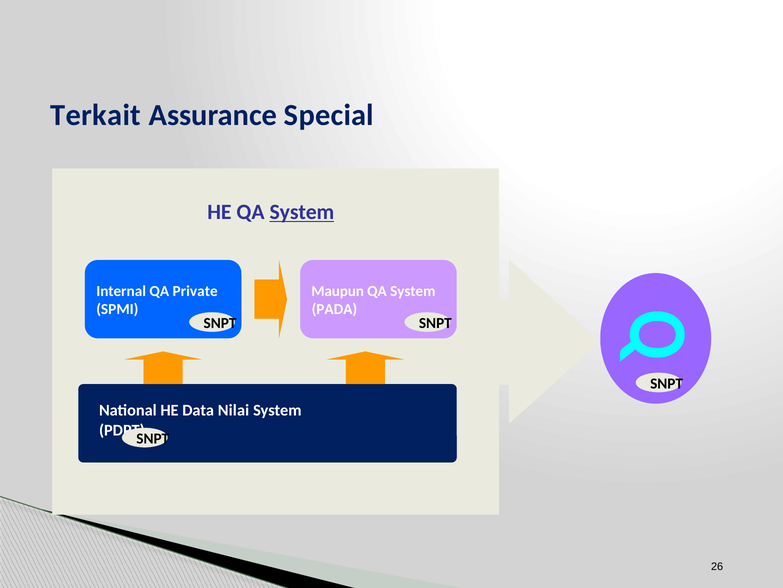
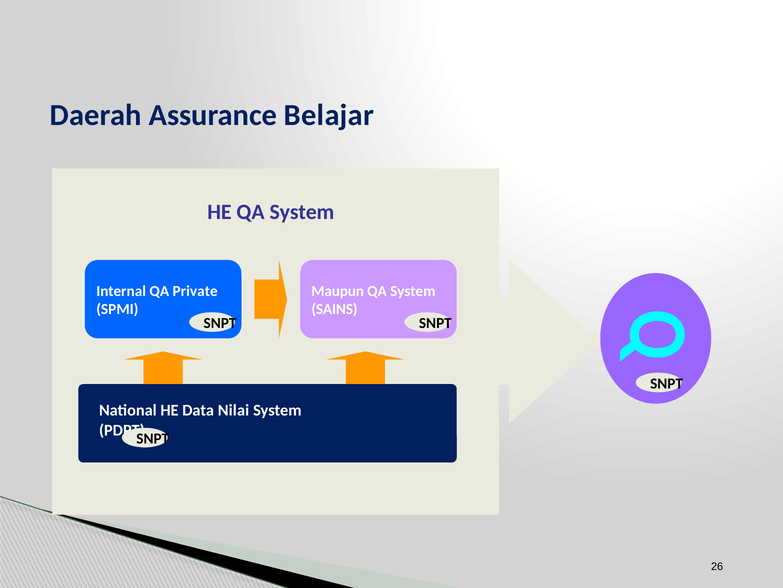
Terkait: Terkait -> Daerah (96, 115)
Special: Special -> Belajar (329, 115)
System underline: present -> none (302, 212)
PADA: PADA -> SAINS (334, 309)
